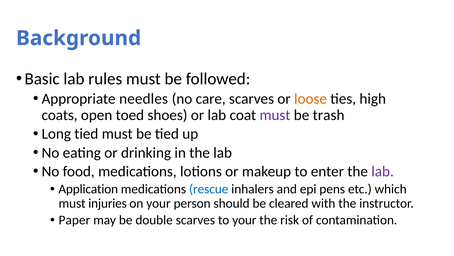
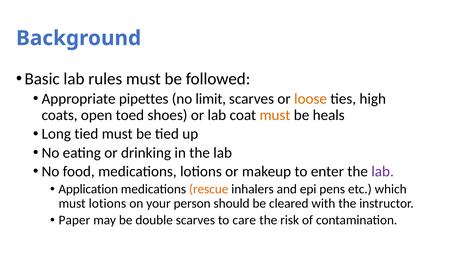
needles: needles -> pipettes (144, 99)
care: care -> limit (211, 99)
must colour: purple -> orange (275, 115)
trash: trash -> heals (329, 115)
rescue colour: blue -> orange (209, 189)
must injuries: injuries -> lotions (107, 203)
to your: your -> care (244, 220)
